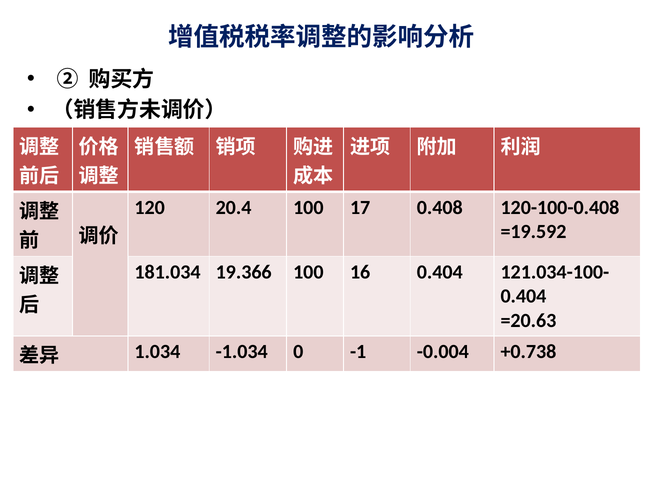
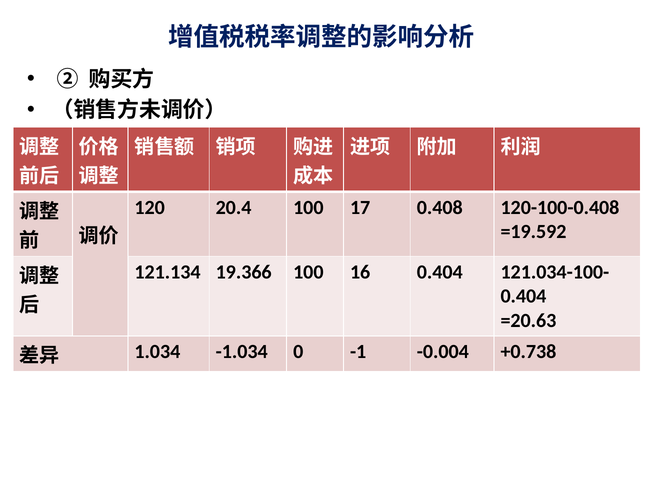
181.034: 181.034 -> 121.134 (168, 272)
